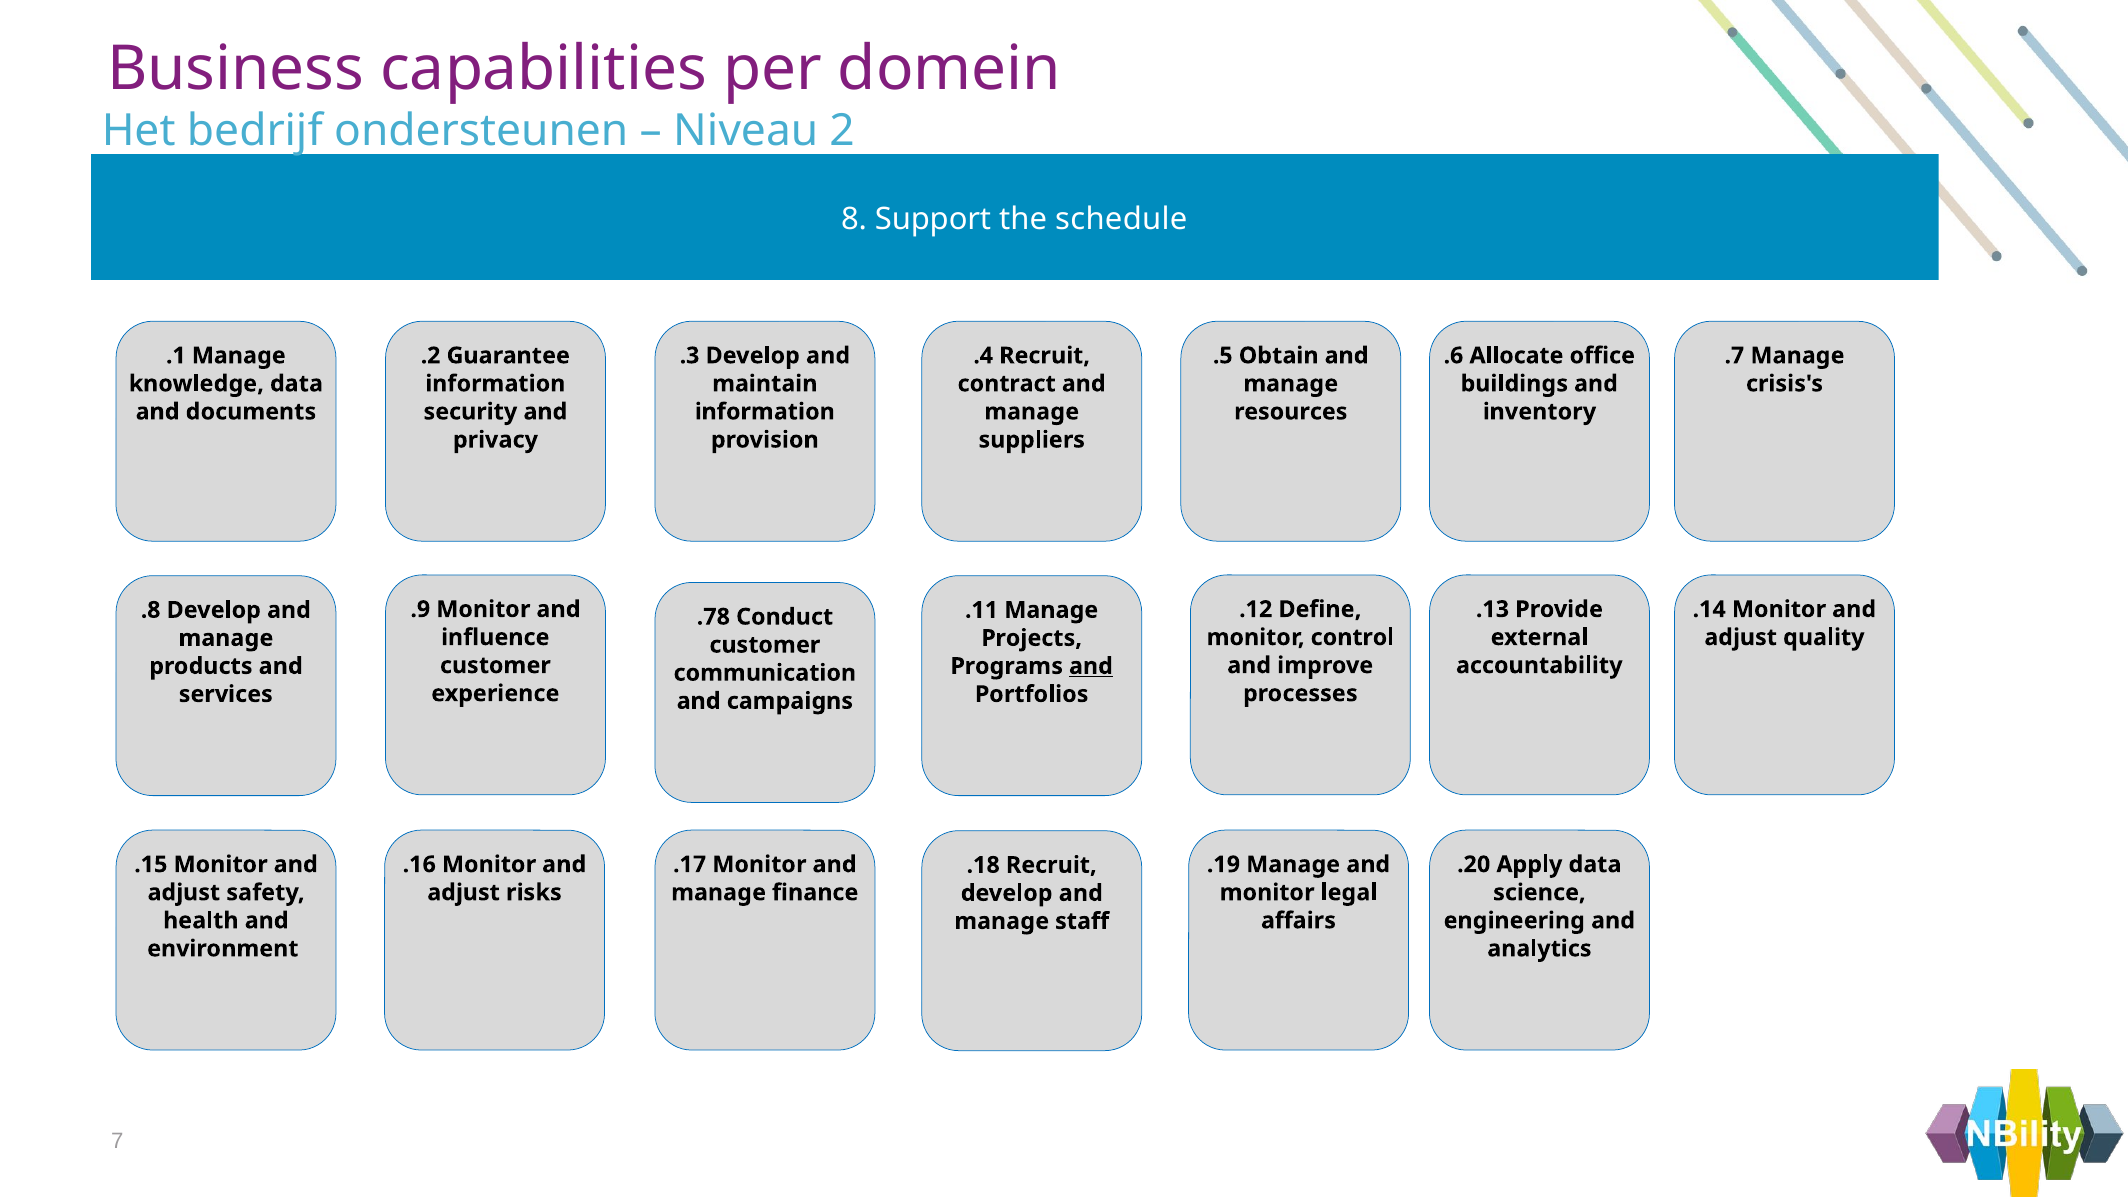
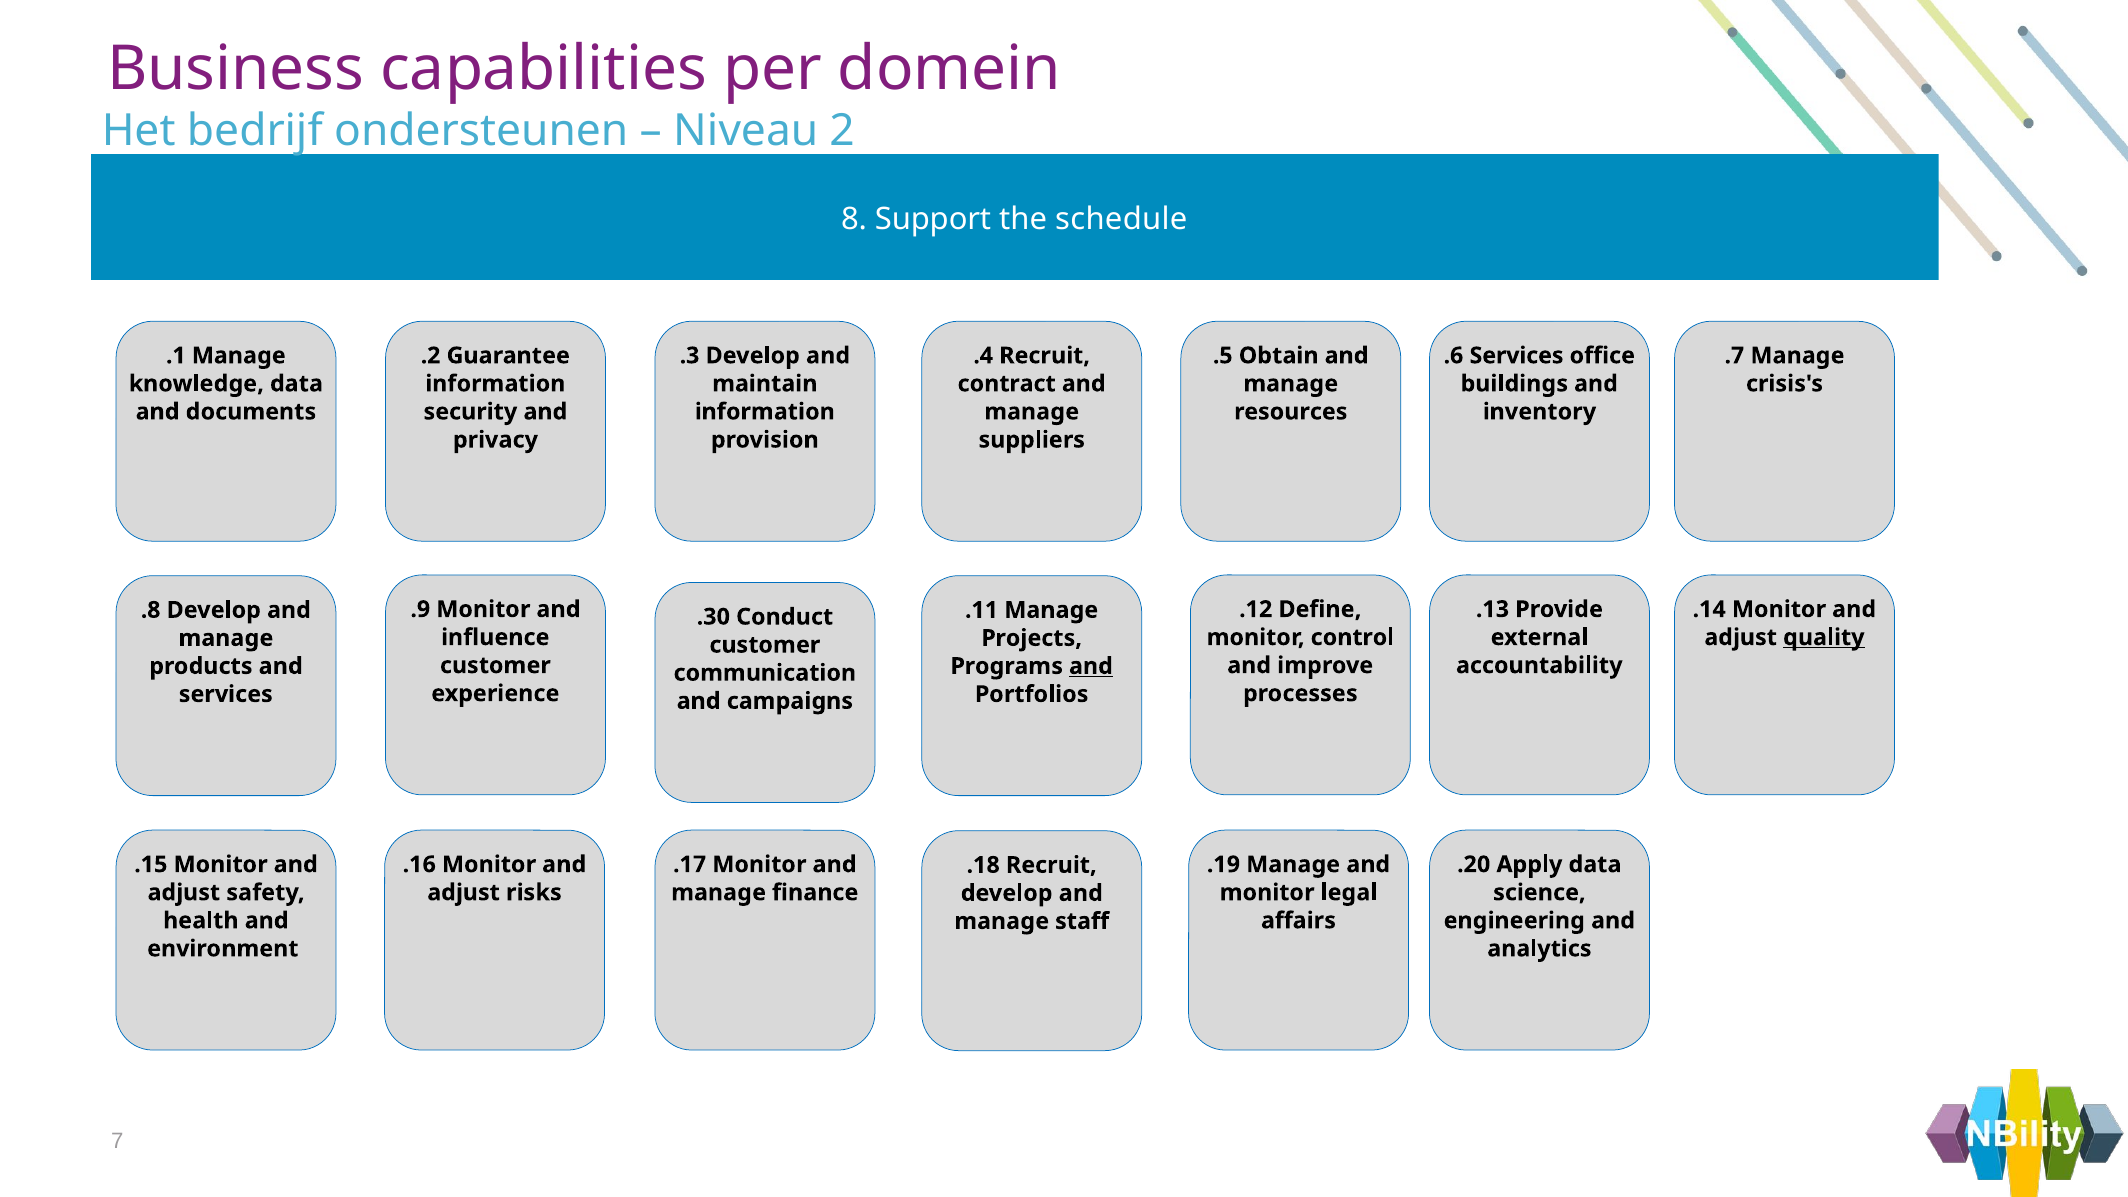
.6 Allocate: Allocate -> Services (1517, 356)
.78: .78 -> .30 (713, 617)
quality underline: none -> present (1824, 637)
